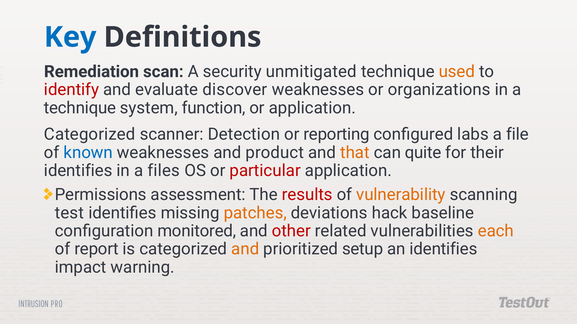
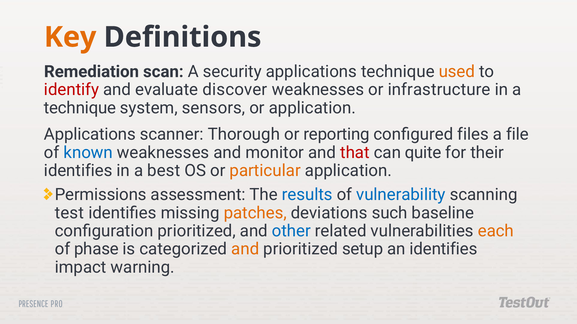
Key colour: blue -> orange (70, 37)
security unmitigated: unmitigated -> applications (311, 72)
organizations: organizations -> infrastructure (439, 90)
function: function -> sensors (213, 108)
Categorized: Categorized -> Applications (90, 135)
Detection: Detection -> Thorough (244, 135)
labs: labs -> files (473, 135)
product: product -> monitor (275, 153)
that colour: orange -> red (355, 153)
files: files -> best (164, 171)
particular colour: red -> orange (265, 171)
results colour: red -> blue (307, 195)
vulnerability colour: orange -> blue (401, 195)
hack: hack -> such (390, 213)
configuration monitored: monitored -> prioritized (197, 231)
other colour: red -> blue (291, 231)
report: report -> phase (96, 250)
INTRUSION: INTRUSION -> PRESENCE (33, 304)
